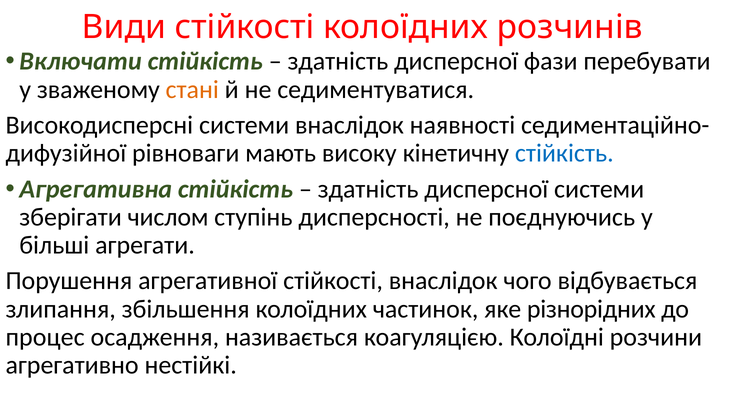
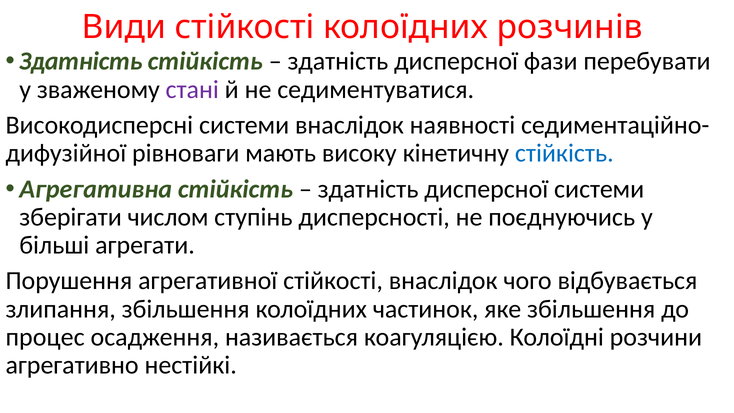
Включати: Включати -> Здатність (81, 61)
стані colour: orange -> purple (192, 89)
яке різнорідних: різнорідних -> збільшення (591, 309)
